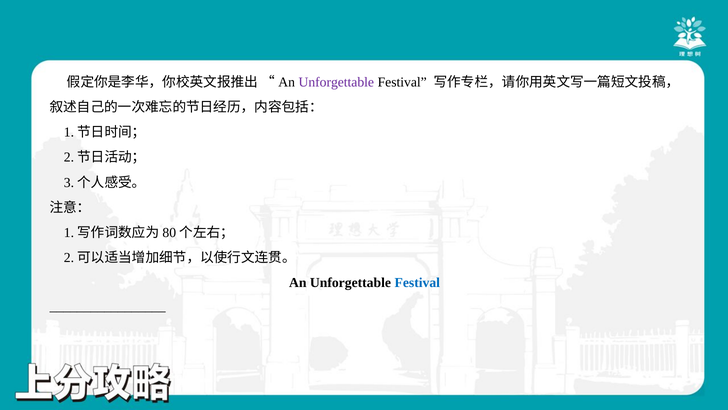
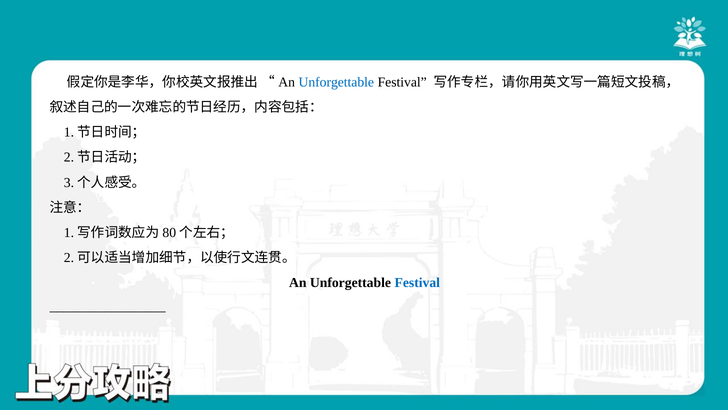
Unforgettable colour: purple -> blue (336, 82)
